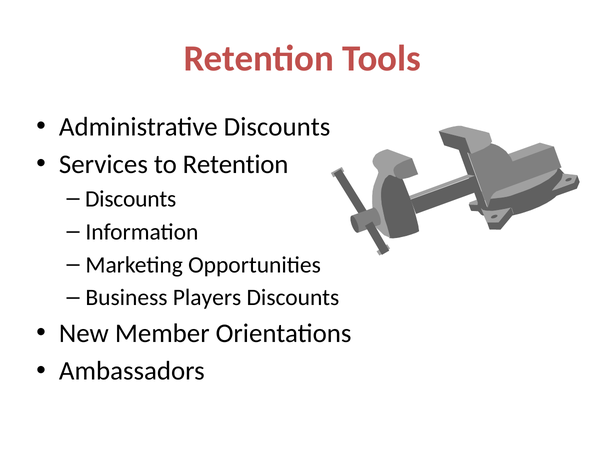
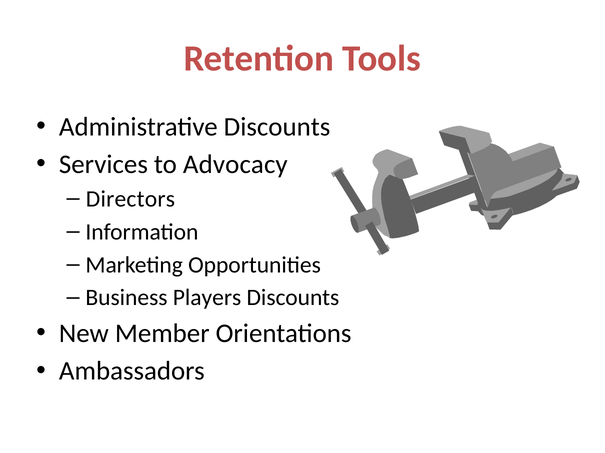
to Retention: Retention -> Advocacy (235, 165)
Discounts: Discounts -> Directors (130, 199)
